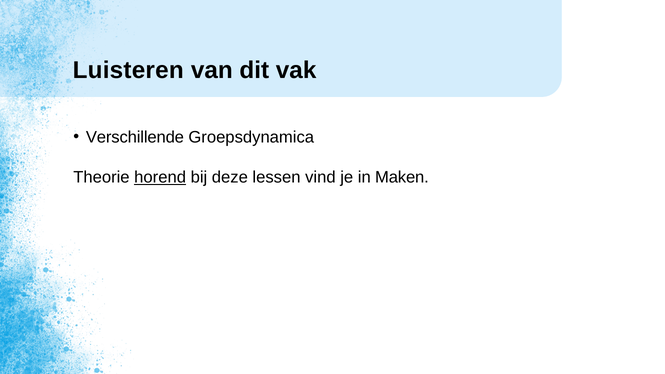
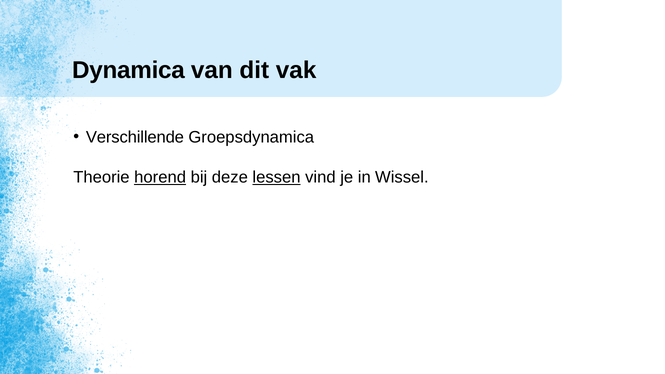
Luisteren: Luisteren -> Dynamica (128, 70)
lessen underline: none -> present (277, 177)
Maken: Maken -> Wissel (402, 177)
